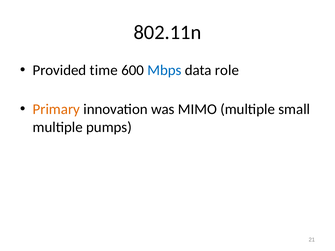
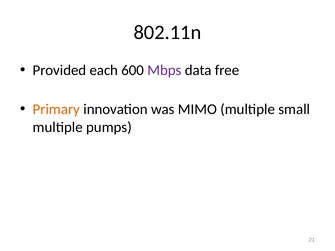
time: time -> each (104, 70)
Mbps colour: blue -> purple (164, 70)
role: role -> free (227, 70)
